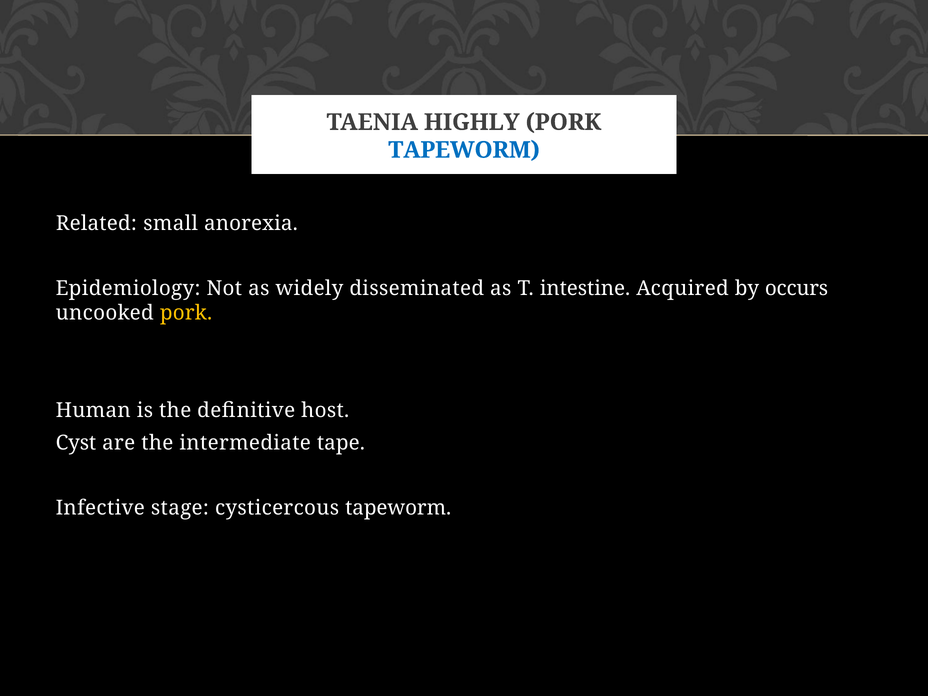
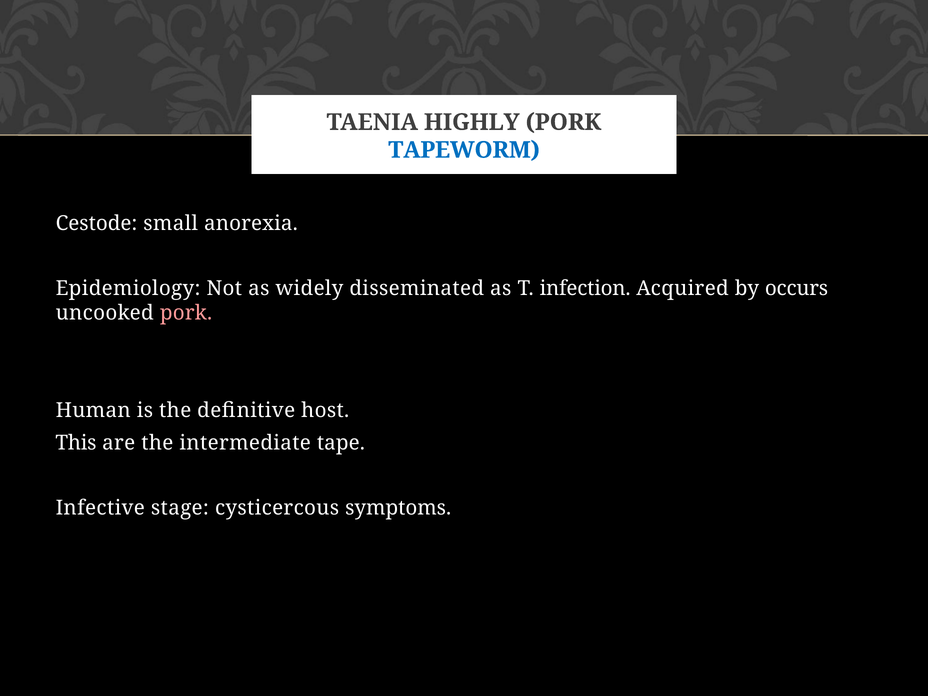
Related: Related -> Cestode (97, 223)
intestine: intestine -> infection (585, 288)
pork colour: yellow -> pink (186, 313)
Cyst: Cyst -> This (76, 443)
cysticercous tapeworm: tapeworm -> symptoms (398, 508)
